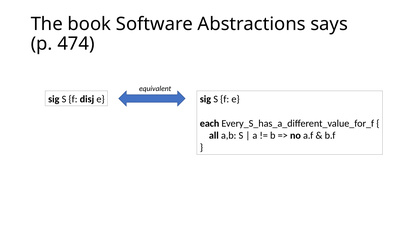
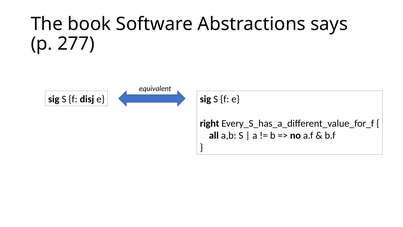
474: 474 -> 277 (76, 44)
each: each -> right (210, 123)
